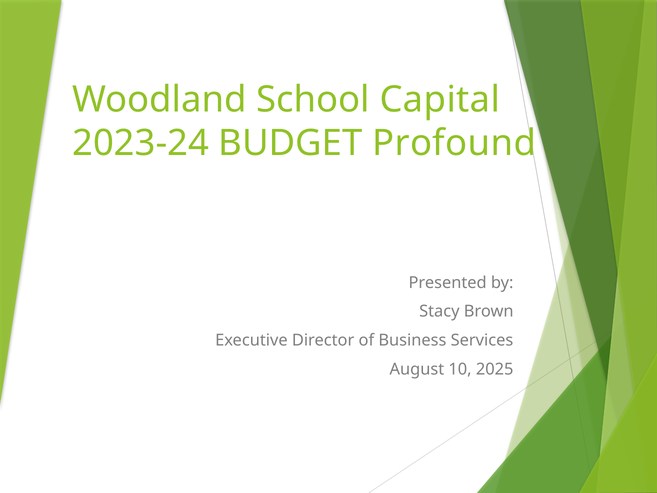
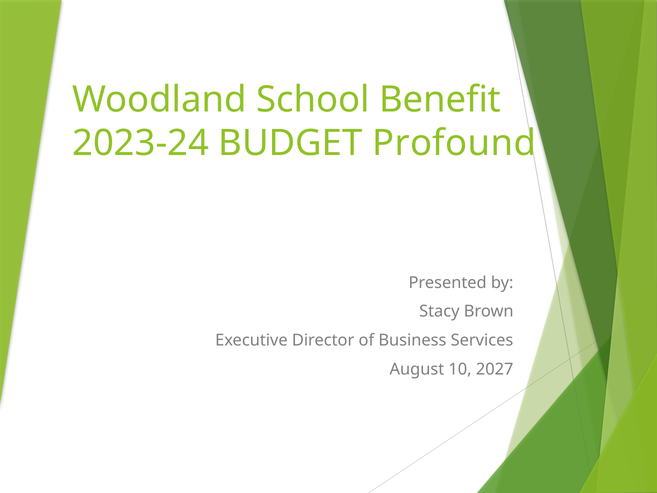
Capital: Capital -> Benefit (440, 99)
2025: 2025 -> 2027 (495, 369)
